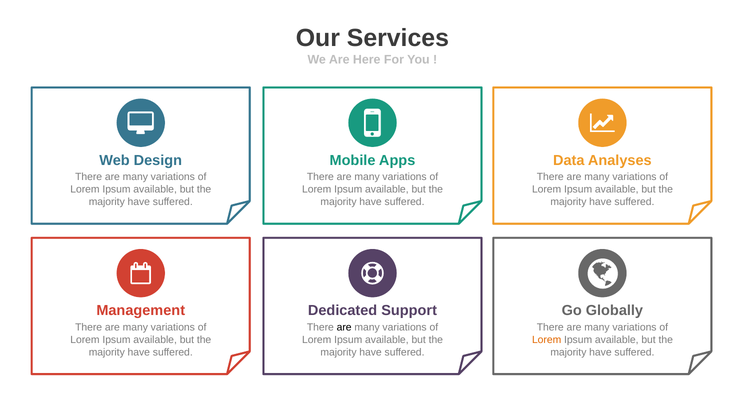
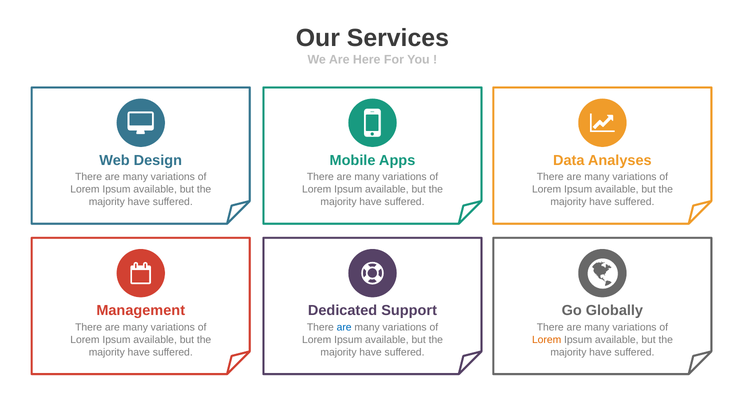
are colour: black -> blue (344, 327)
